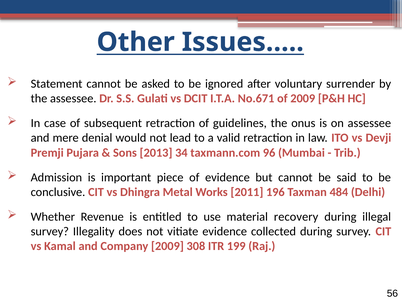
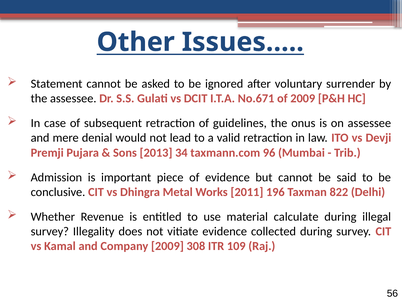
484: 484 -> 822 (339, 192)
recovery: recovery -> calculate (296, 217)
199: 199 -> 109 (236, 247)
